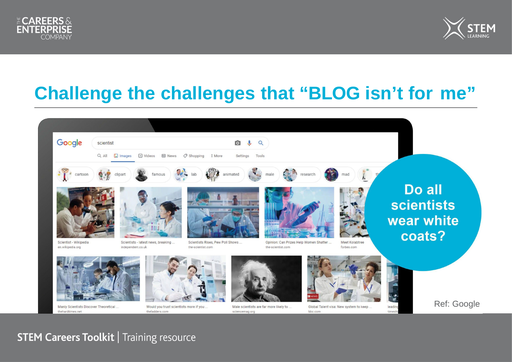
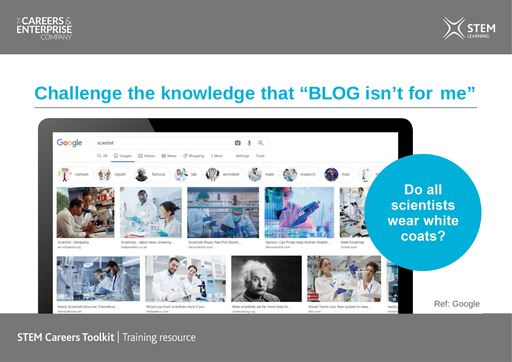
challenges: challenges -> knowledge (208, 93)
